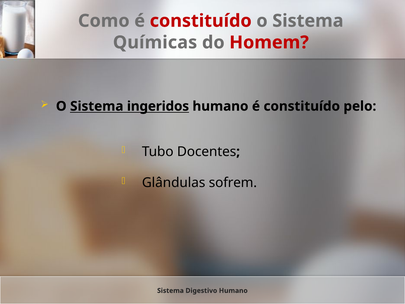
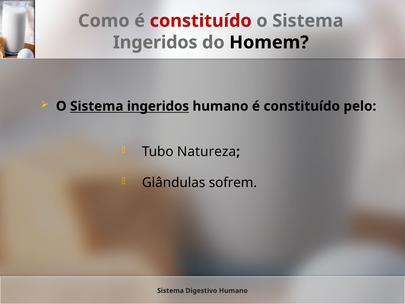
Químicas: Químicas -> Ingeridos (155, 42)
Homem colour: red -> black (269, 42)
Docentes: Docentes -> Natureza (207, 152)
